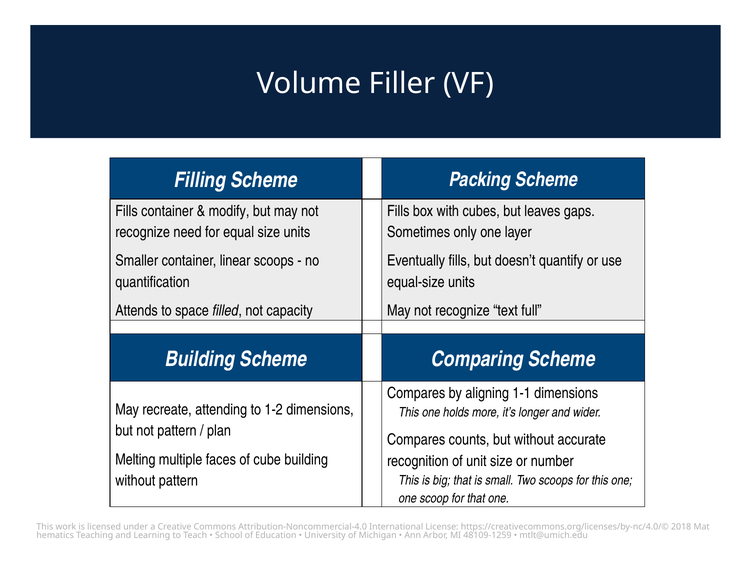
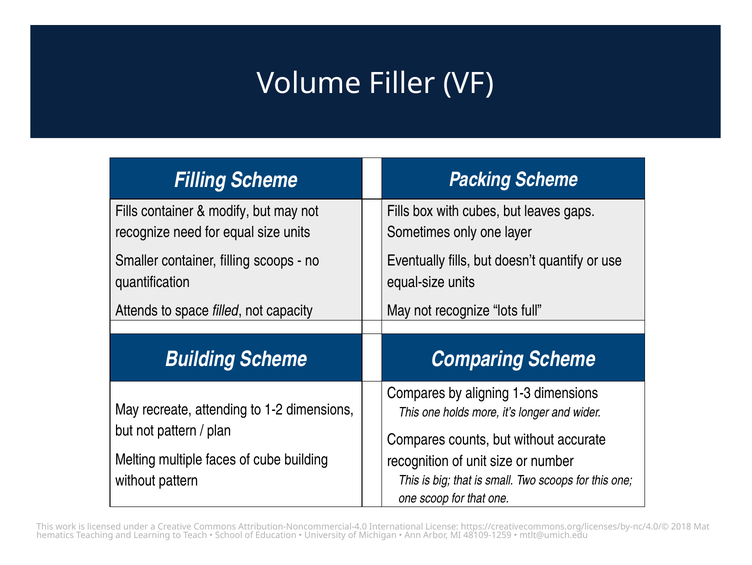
container linear: linear -> filling (235, 260)
text: text -> lots (505, 310)
1-1: 1-1 -> 1-3 (522, 393)
